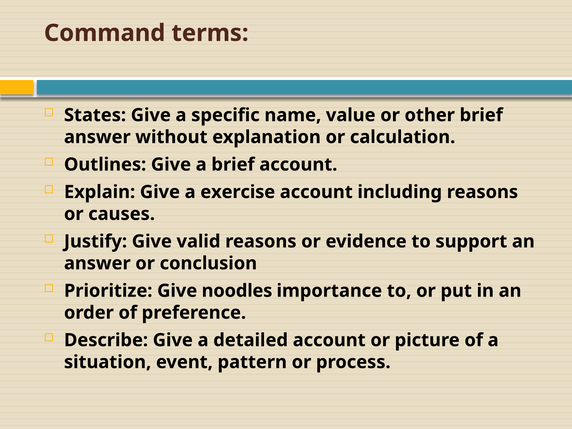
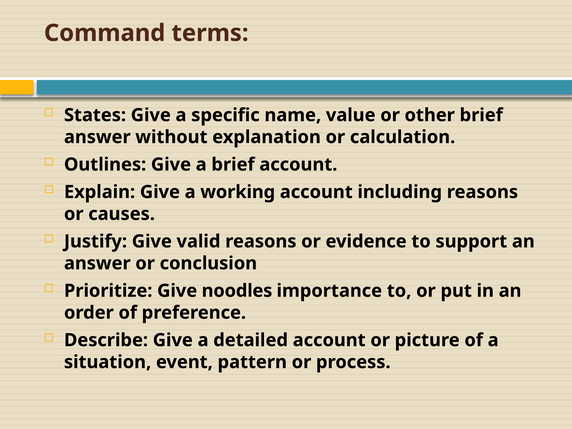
exercise: exercise -> working (238, 192)
